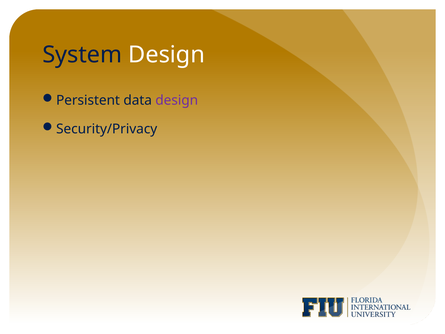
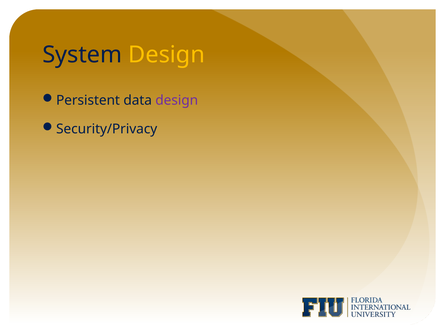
Design colour: white -> yellow (167, 55)
